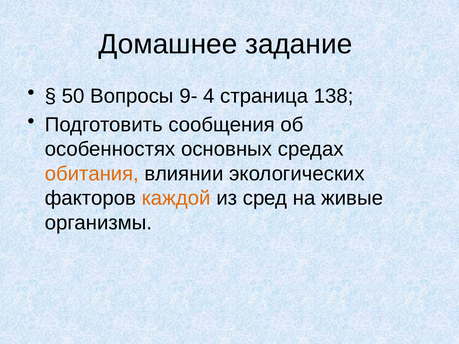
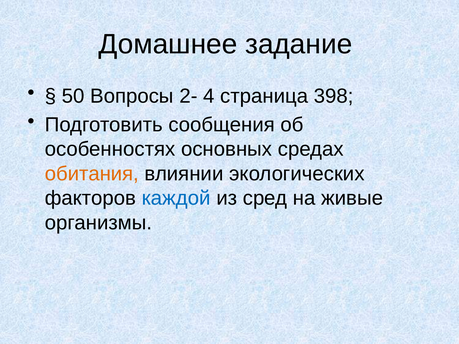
9-: 9- -> 2- (188, 96)
138: 138 -> 398 (334, 96)
каждой colour: orange -> blue (176, 198)
